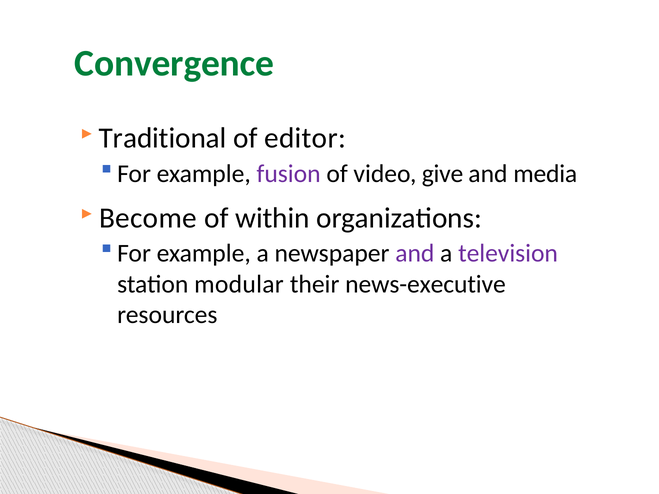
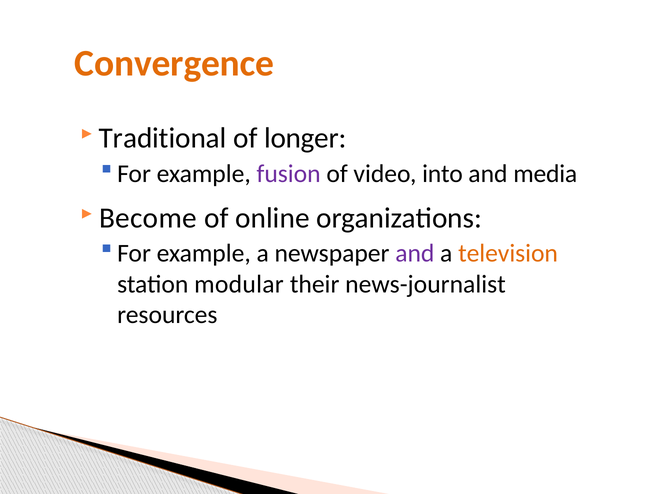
Convergence colour: green -> orange (174, 64)
editor: editor -> longer (305, 138)
give: give -> into (443, 174)
within: within -> online (273, 218)
television colour: purple -> orange (508, 254)
news-executive: news-executive -> news-journalist (425, 284)
